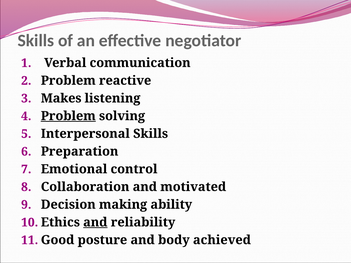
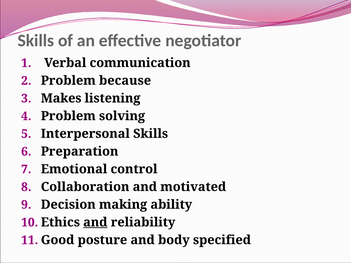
reactive: reactive -> because (125, 81)
Problem underline: present -> none (68, 116)
achieved: achieved -> specified (222, 240)
